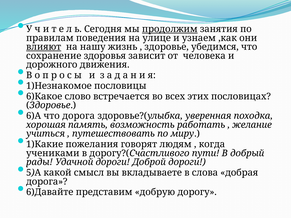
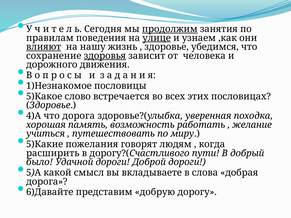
улице underline: none -> present (157, 38)
здоровья underline: none -> present (105, 56)
6)Какое: 6)Какое -> 5)Какое (44, 97)
6)А: 6)А -> 4)А (34, 116)
1)Какие: 1)Какие -> 5)Какие (45, 144)
учениками: учениками -> расширить (53, 153)
рады: рады -> было (39, 162)
